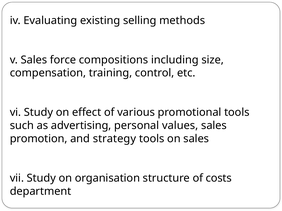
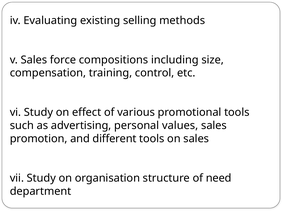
strategy: strategy -> different (115, 139)
costs: costs -> need (219, 178)
